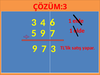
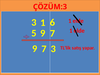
4: 4 -> 1 (43, 23)
